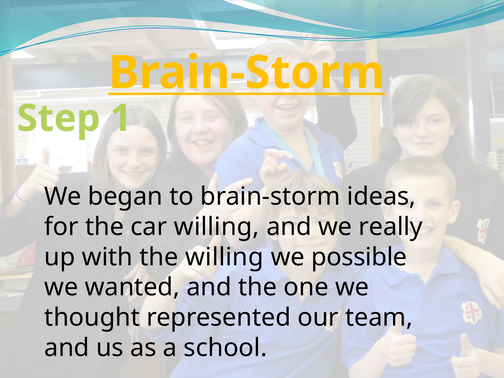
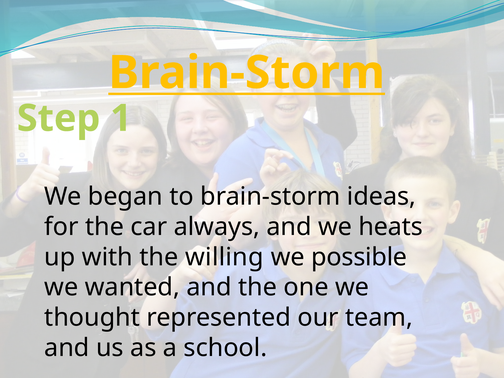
car willing: willing -> always (217, 227)
really: really -> heats (391, 227)
